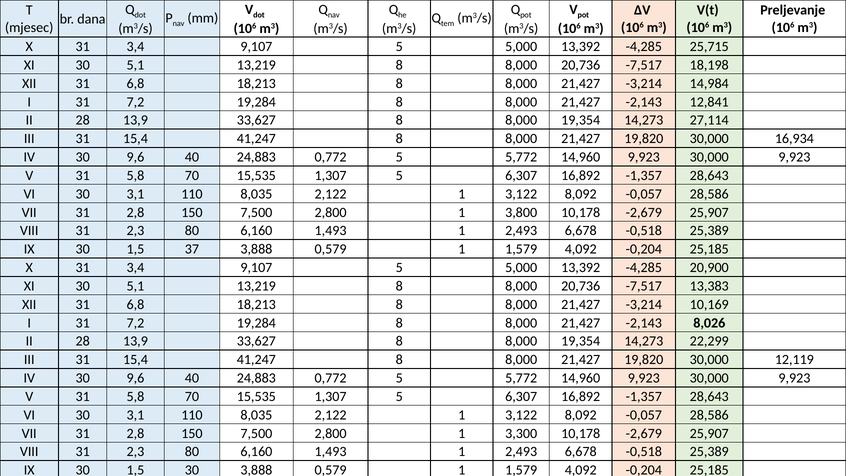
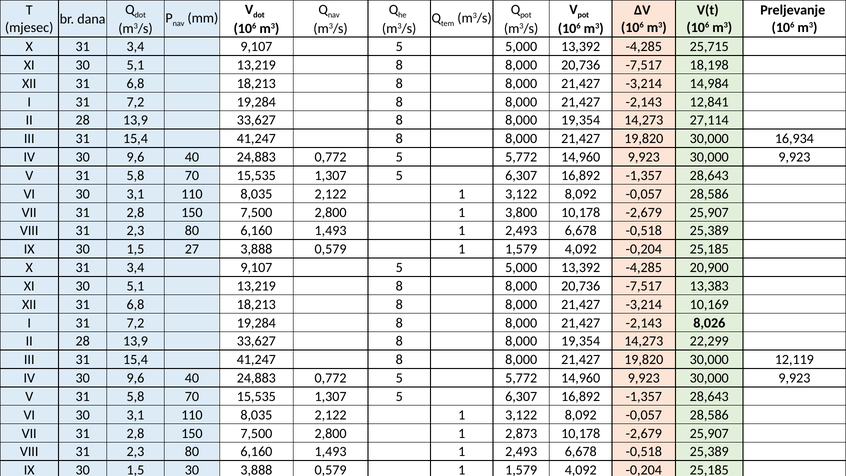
37: 37 -> 27 (192, 249)
3,300: 3,300 -> 2,873 (521, 433)
